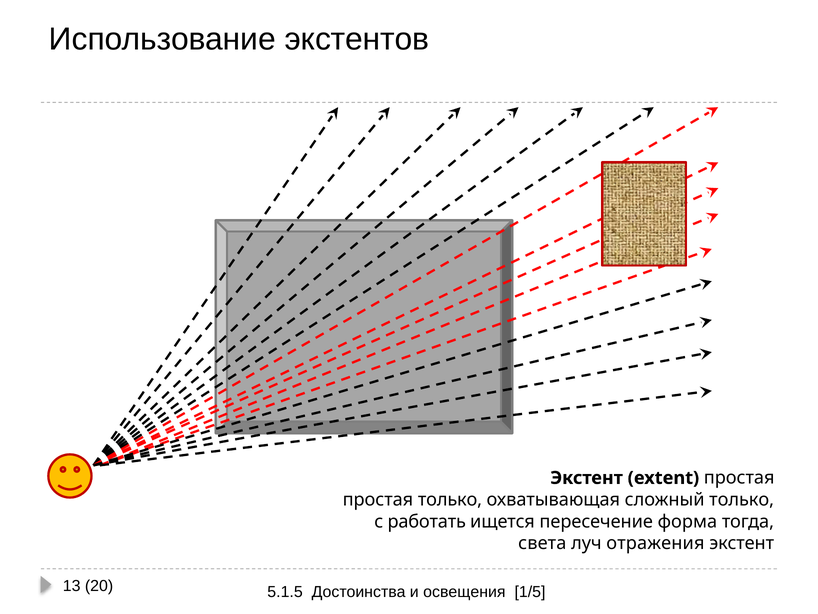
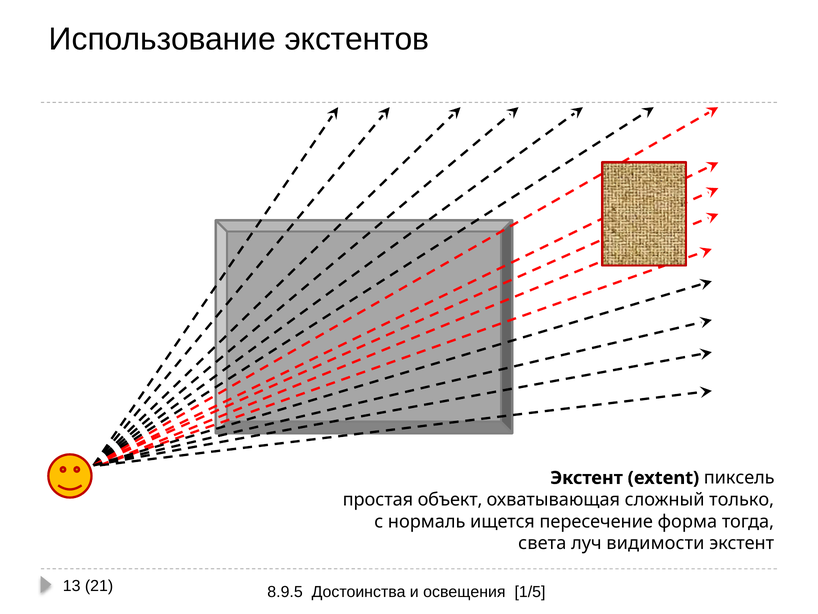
extent простая: простая -> пиксель (739, 478)
простая только: только -> объект (450, 499)
работать: работать -> нормаль (427, 521)
отражения: отражения -> видимости (655, 543)
20: 20 -> 21 (99, 586)
5.1.5: 5.1.5 -> 8.9.5 (285, 591)
